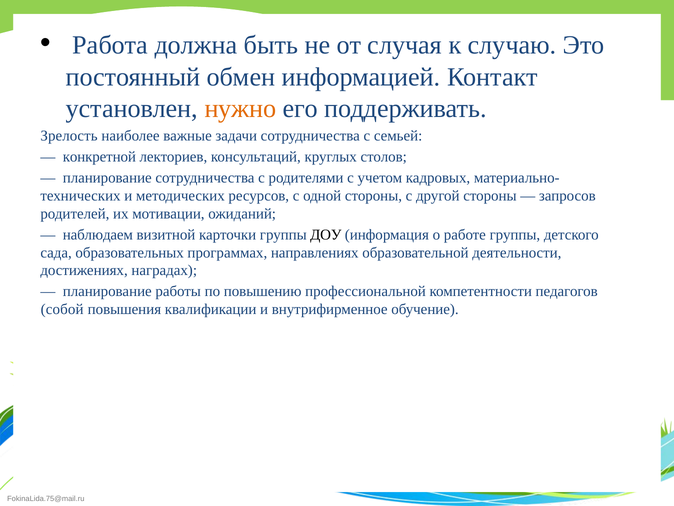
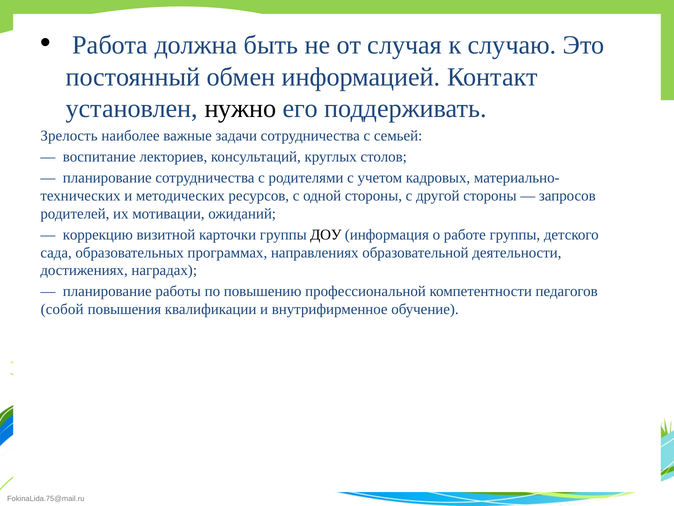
нужно colour: orange -> black (241, 109)
конкретной: конкретной -> воспитание (99, 157)
наблюдаем: наблюдаем -> коррекцию (98, 234)
